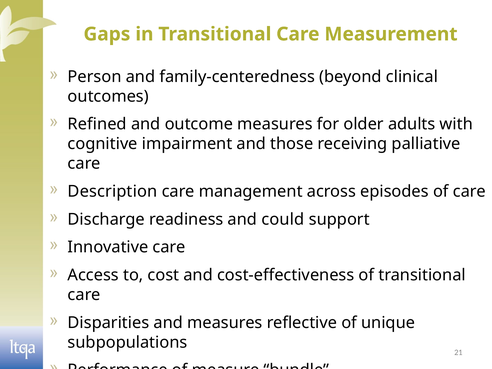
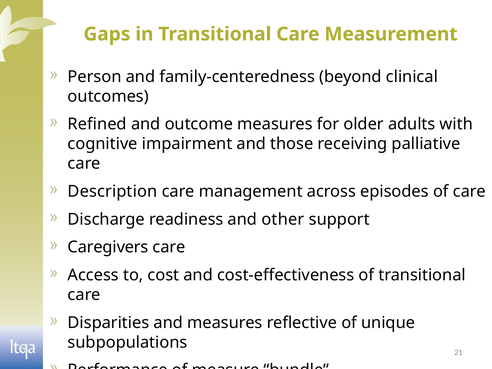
could: could -> other (283, 219)
Innovative: Innovative -> Caregivers (108, 247)
